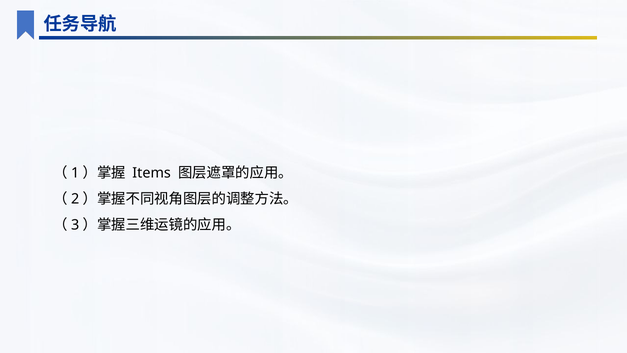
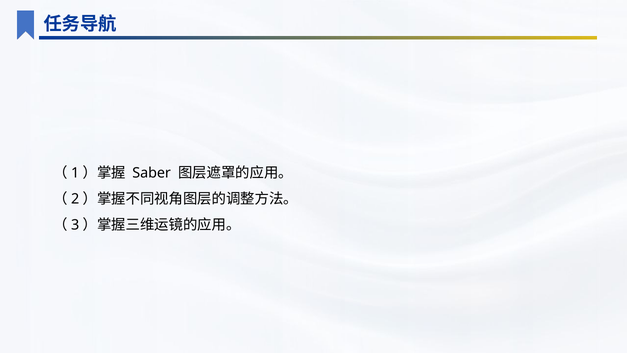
Items: Items -> Saber (152, 173)
